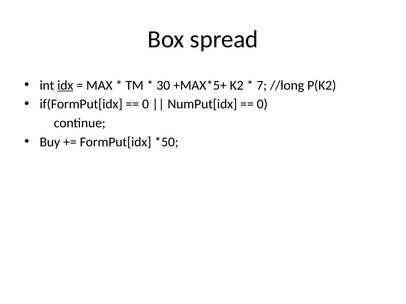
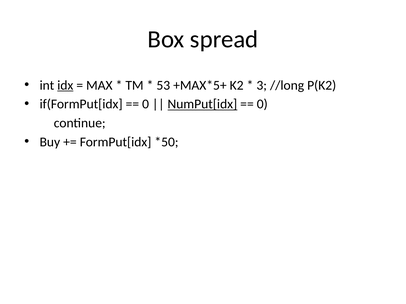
30: 30 -> 53 (163, 85)
7: 7 -> 3 (262, 85)
NumPut[idx underline: none -> present (202, 104)
